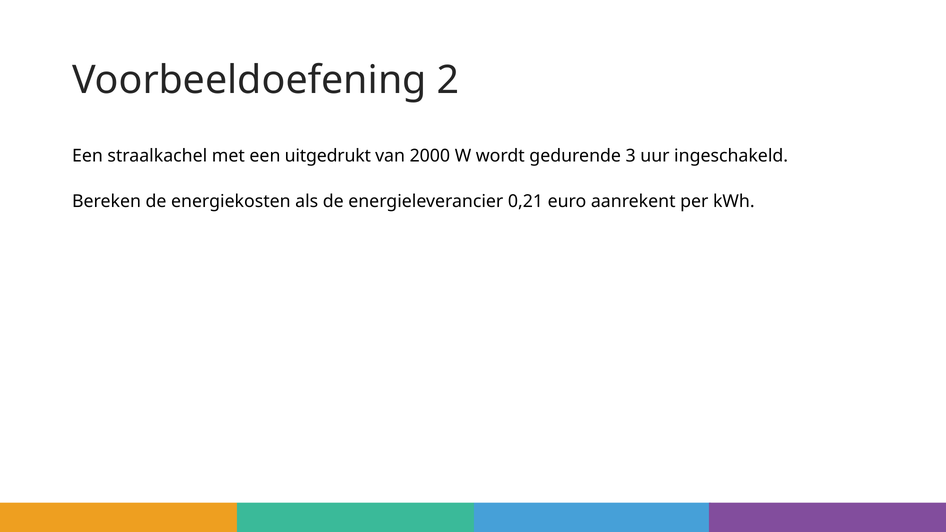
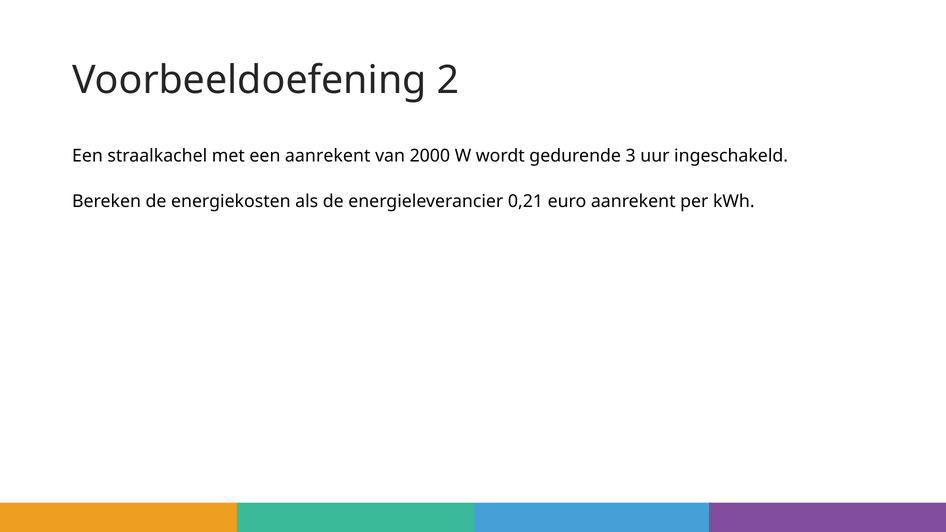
een uitgedrukt: uitgedrukt -> aanrekent (328, 156)
